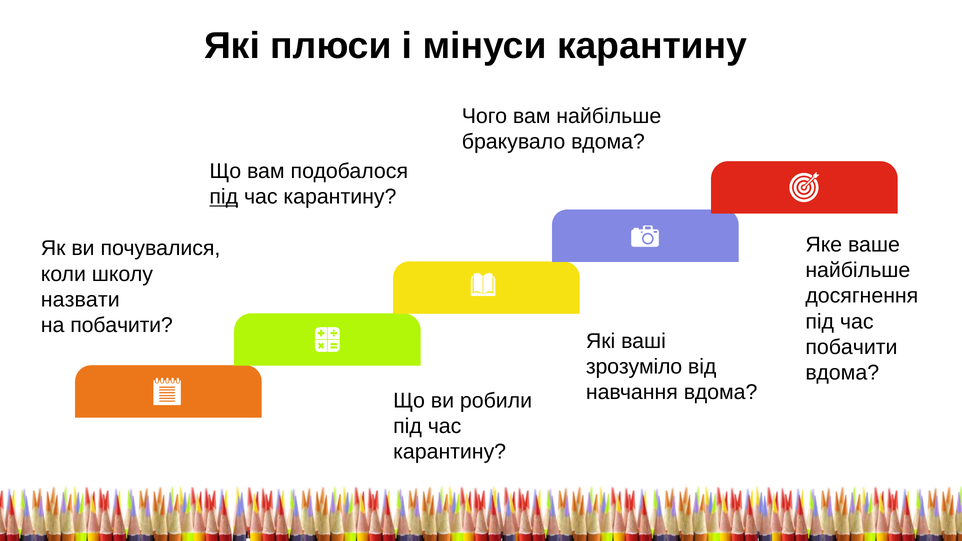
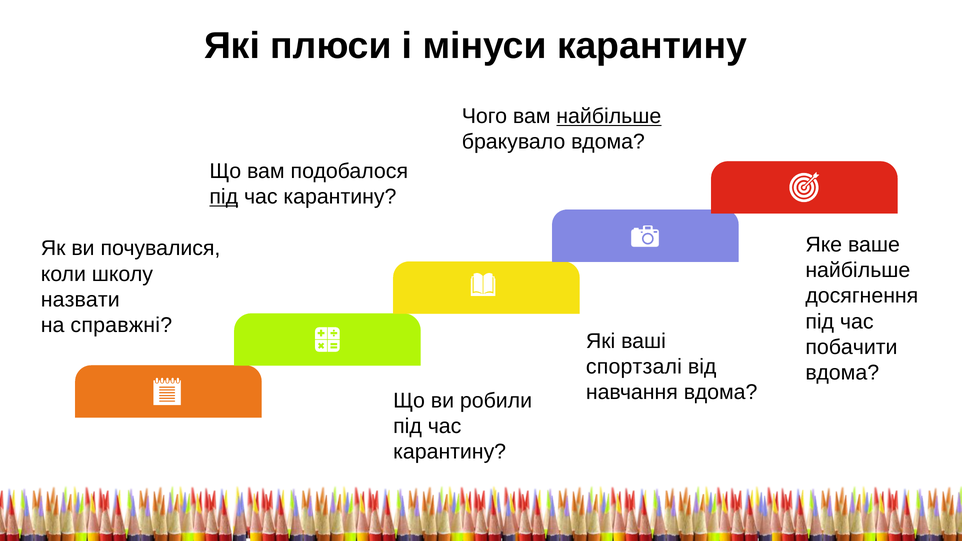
найбільше underline: none -> present (609, 116)
на побачити: побачити -> справжні (121, 325)
зрозуміло: зрозуміло -> спортзалі (634, 367)
